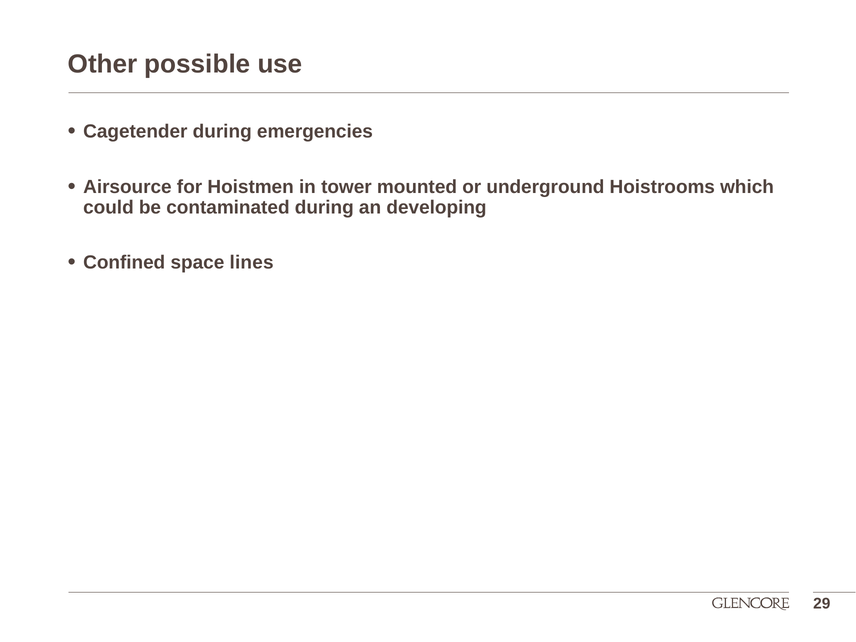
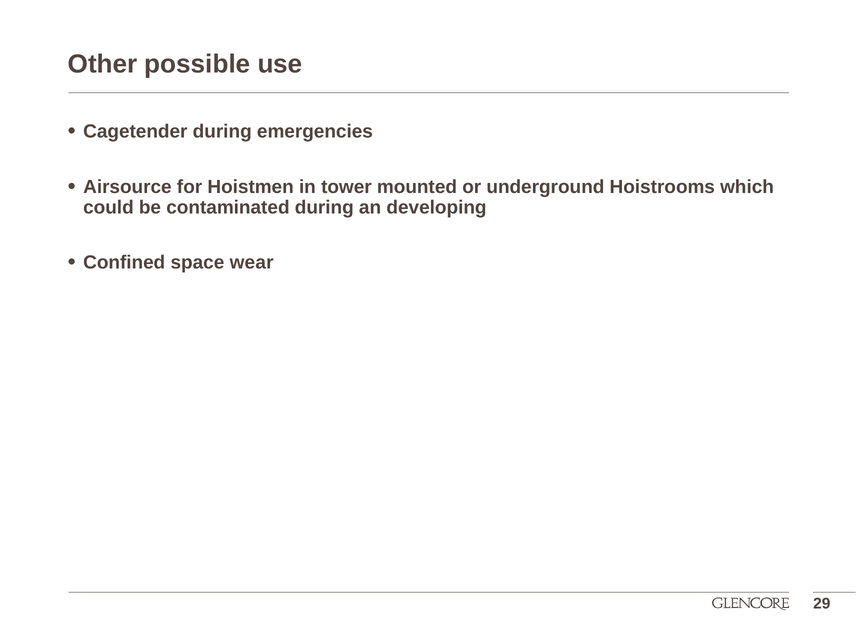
lines: lines -> wear (252, 263)
